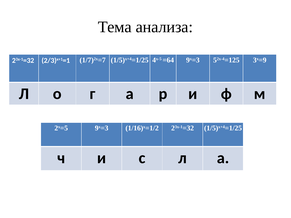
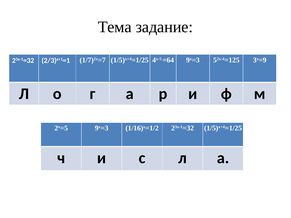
анализа: анализа -> задание (164, 27)
